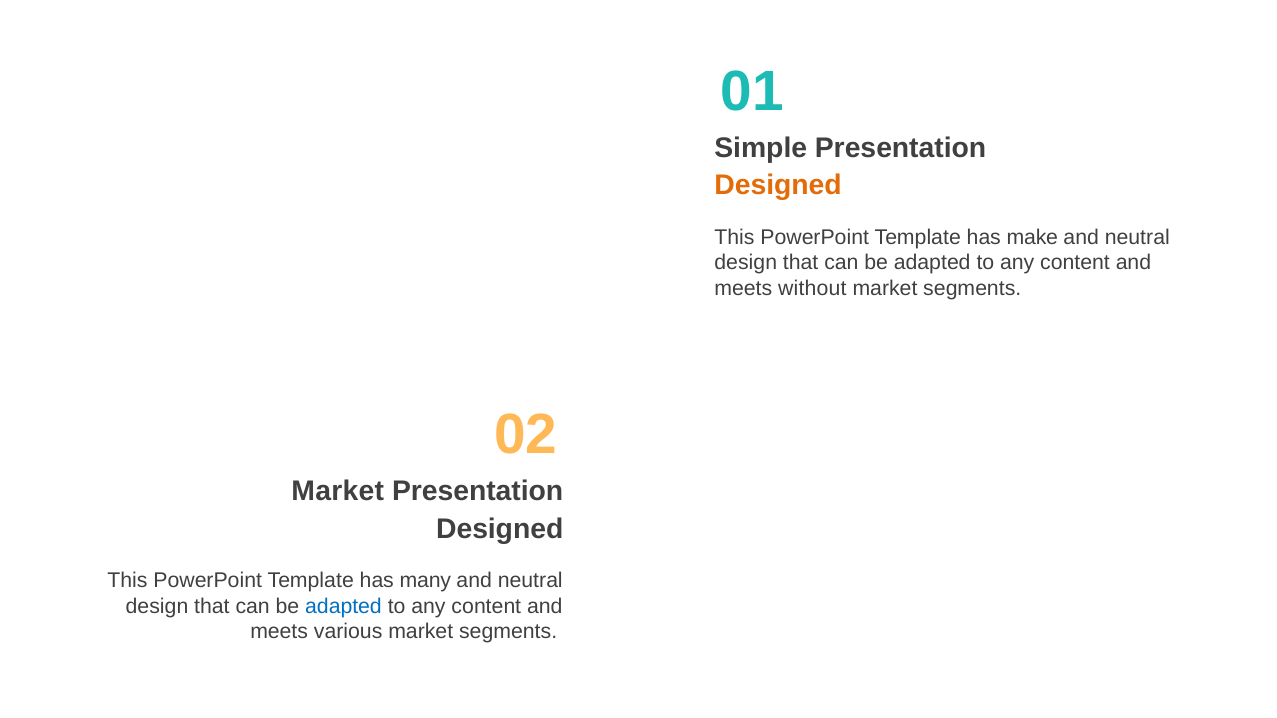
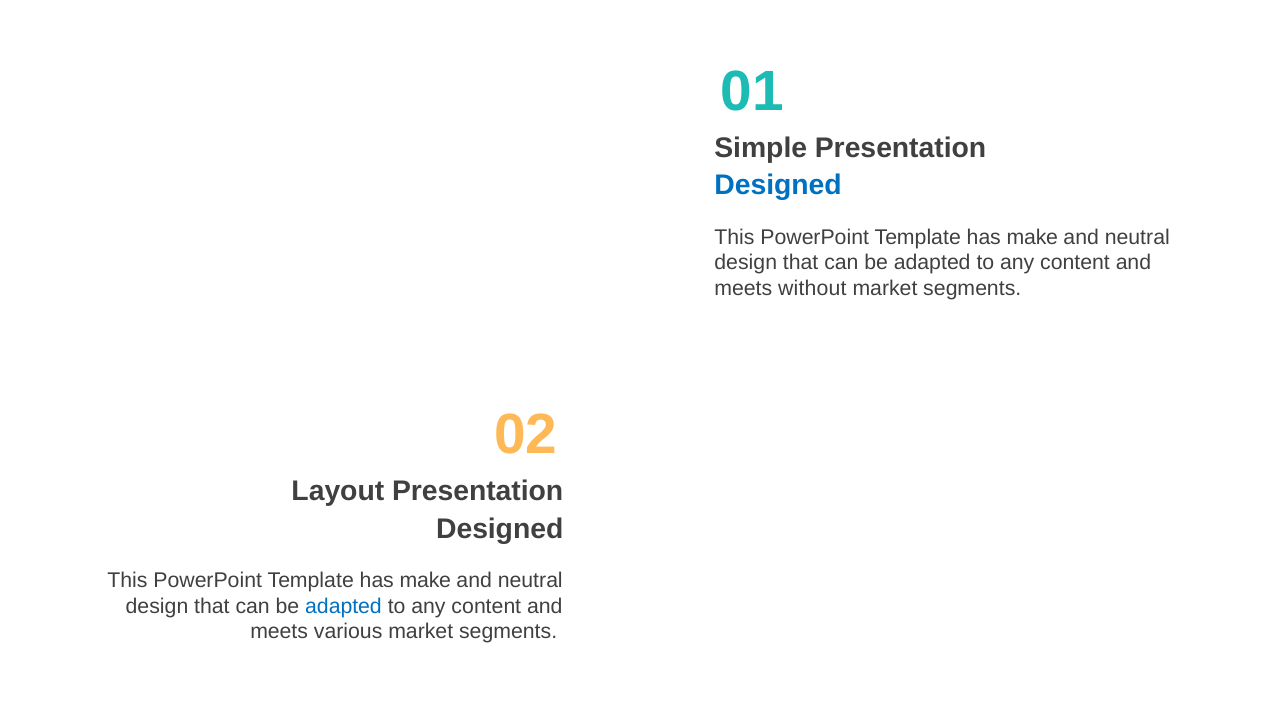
Designed colour: orange -> blue (778, 186)
Market: Market -> Layout (338, 492)
many: many -> make (425, 581)
